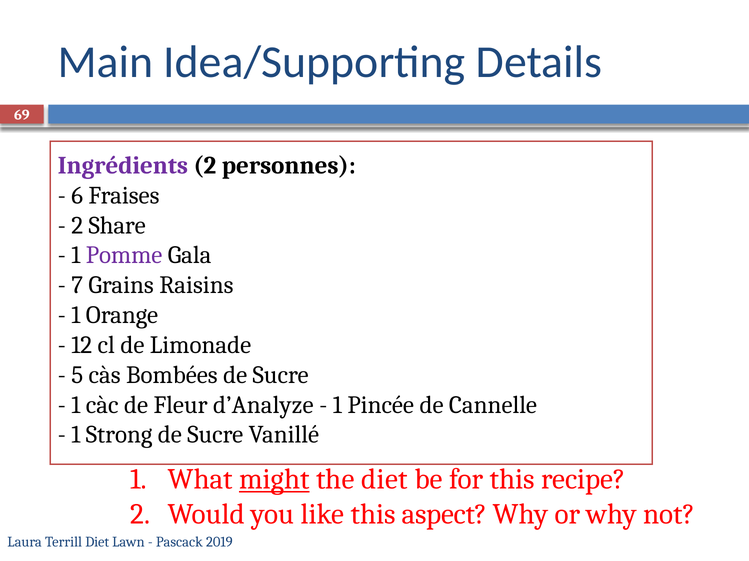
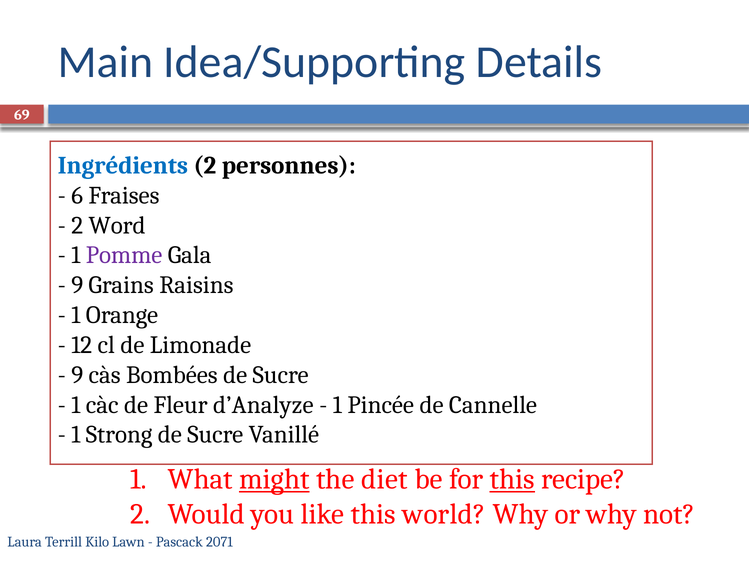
Ingrédients colour: purple -> blue (123, 166)
Share: Share -> Word (117, 226)
7: 7 -> 9 (77, 286)
5: 5 -> 9 (77, 375)
this underline: none -> present (512, 480)
aspect: aspect -> world (444, 515)
Terrill Diet: Diet -> Kilo (97, 543)
2019: 2019 -> 2071 (219, 543)
